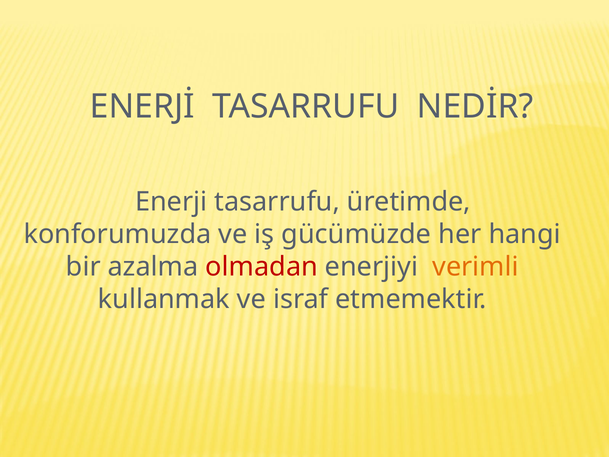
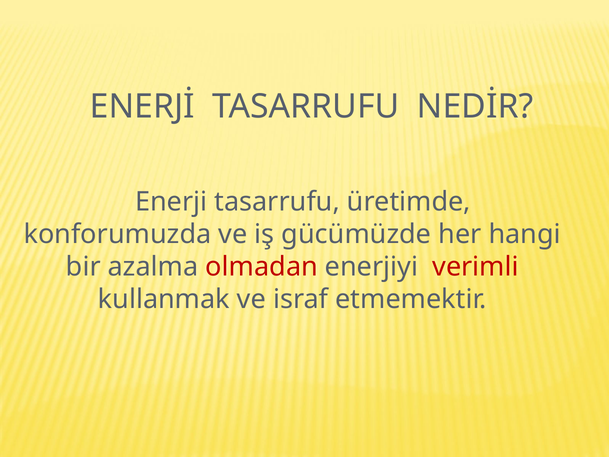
verimli colour: orange -> red (475, 266)
